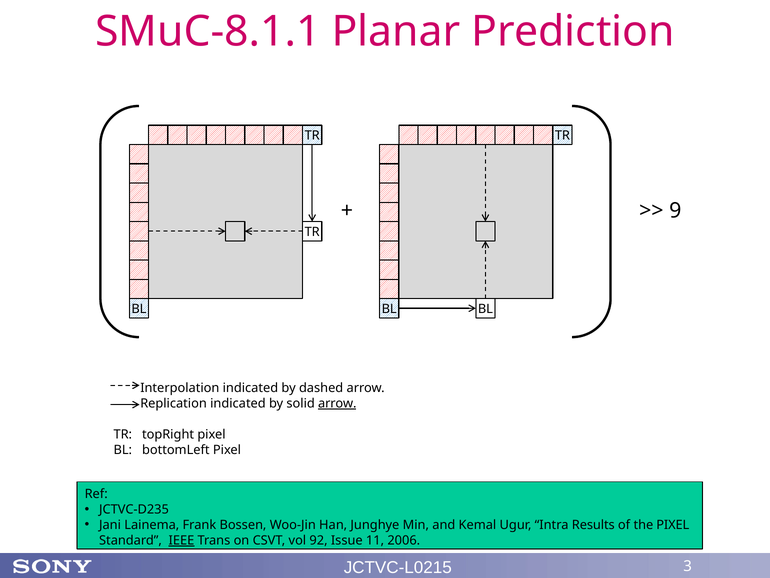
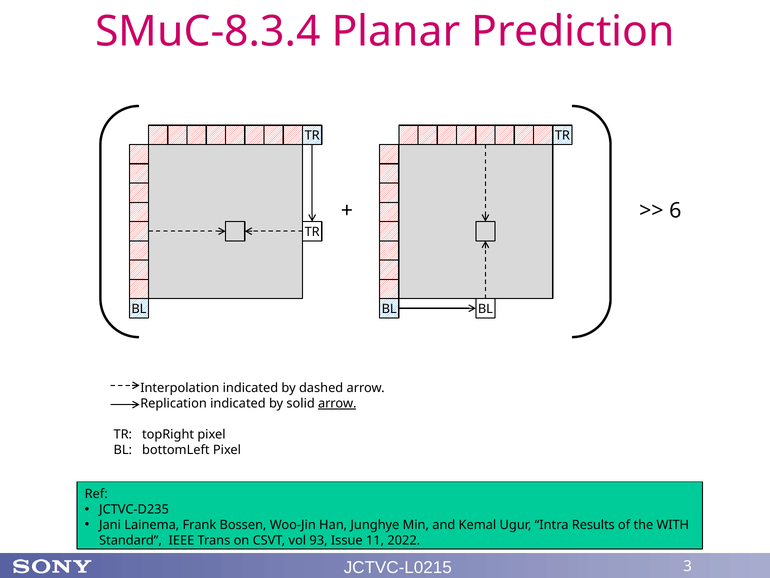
SMuC-8.1.1: SMuC-8.1.1 -> SMuC-8.3.4 (208, 32)
9: 9 -> 6 (675, 211)
the PIXEL: PIXEL -> WITH (673, 524)
IEEE underline: present -> none (181, 540)
92: 92 -> 93 (319, 540)
2006: 2006 -> 2022 (404, 540)
